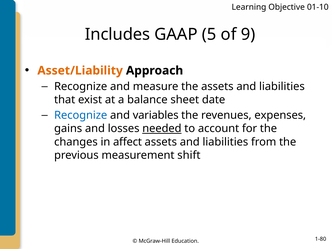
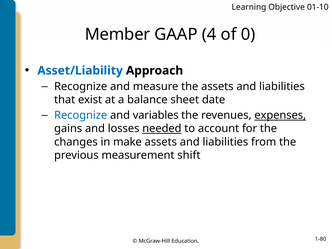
Includes: Includes -> Member (118, 34)
5: 5 -> 4 (209, 34)
9: 9 -> 0 (248, 34)
Asset/Liability colour: orange -> blue (80, 71)
expenses underline: none -> present (280, 115)
affect: affect -> make (127, 142)
